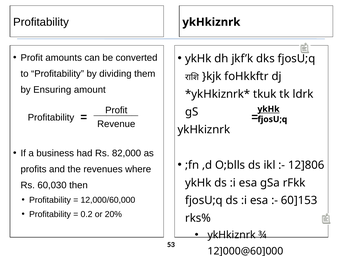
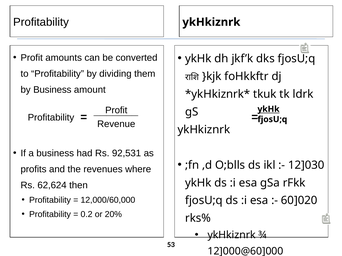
by Ensuring: Ensuring -> Business (52, 90)
82,000: 82,000 -> 92,531 (127, 154)
12]806: 12]806 -> 12]030 (306, 165)
60,030: 60,030 -> 62,624 (52, 186)
60]153: 60]153 -> 60]020 (299, 201)
